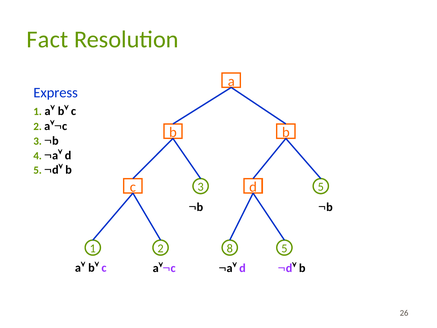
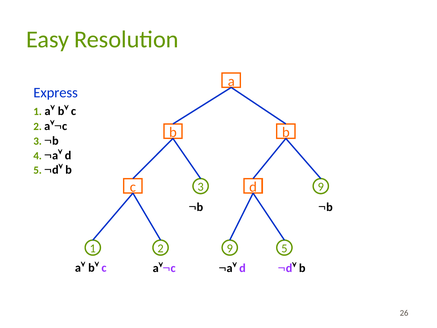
Fact: Fact -> Easy (48, 40)
3 5: 5 -> 9 (321, 187)
1 8: 8 -> 9 (230, 248)
